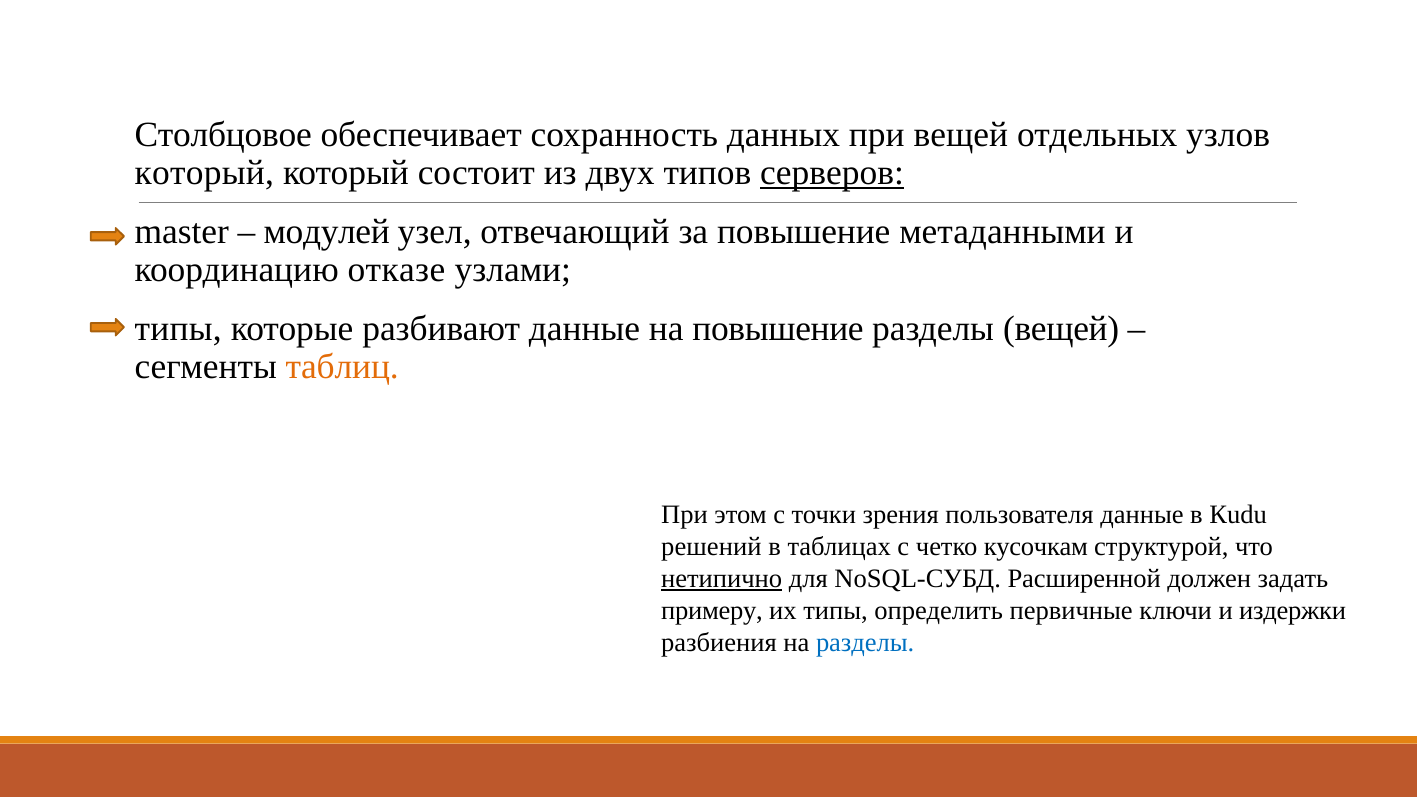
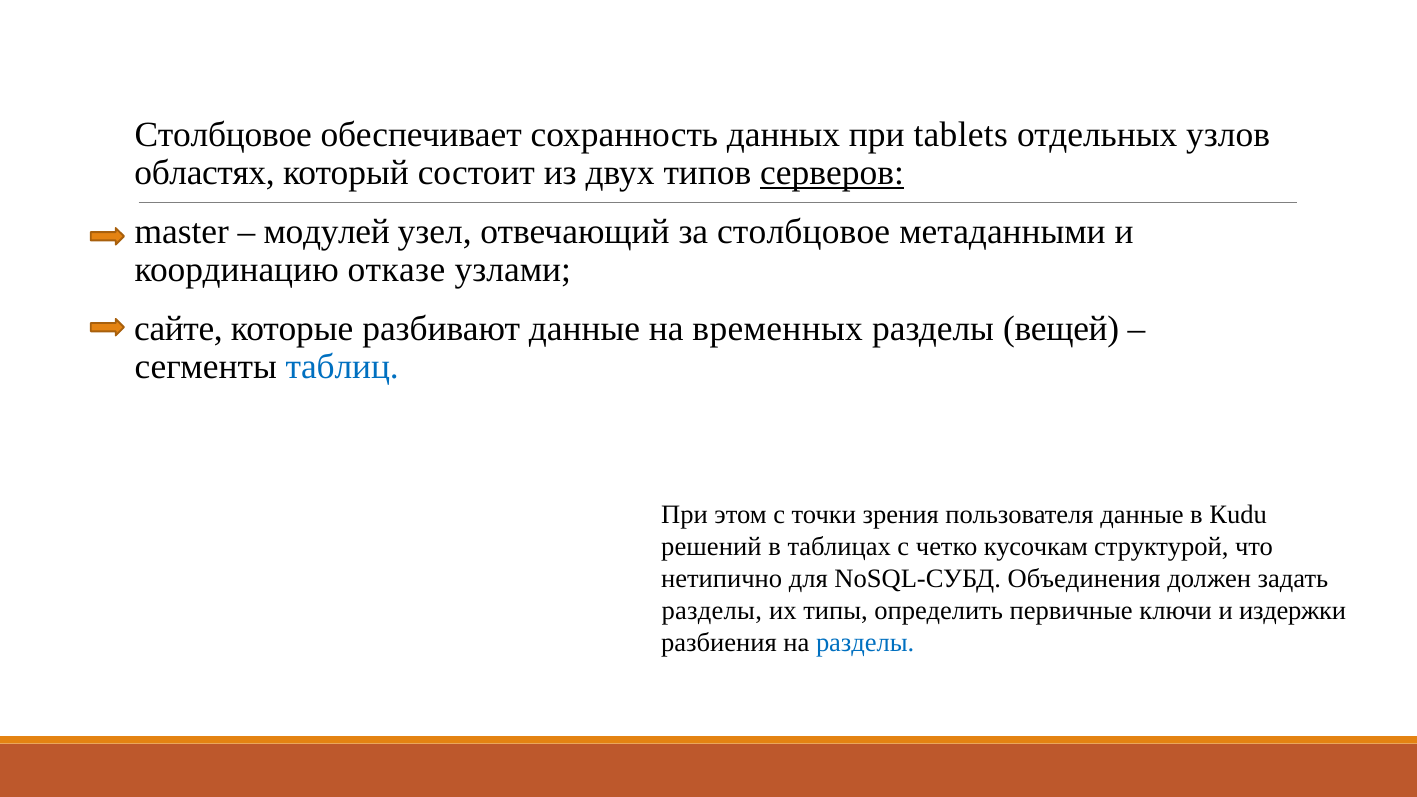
при вещей: вещей -> tablets (961, 135)
который: который -> областях (205, 173)
за повышение: повышение -> столбцовое (804, 232)
типы: типы -> сайте (178, 329)
на повышение: повышение -> временных (778, 329)
таблиц colour: orange -> blue (342, 367)
нетипично underline: present -> none (722, 579)
Расширенной: Расширенной -> Объединения (1084, 579)
примеру: примеру -> разделы (712, 611)
